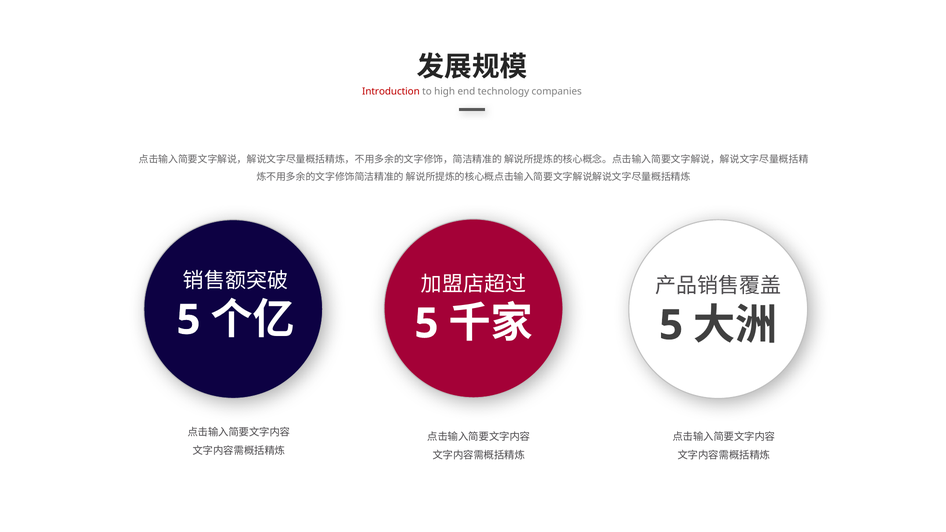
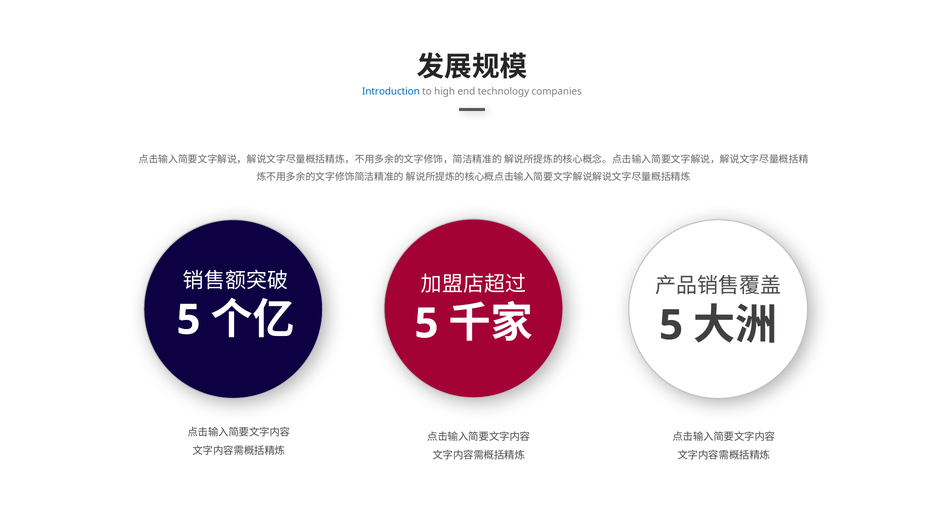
Introduction colour: red -> blue (391, 91)
